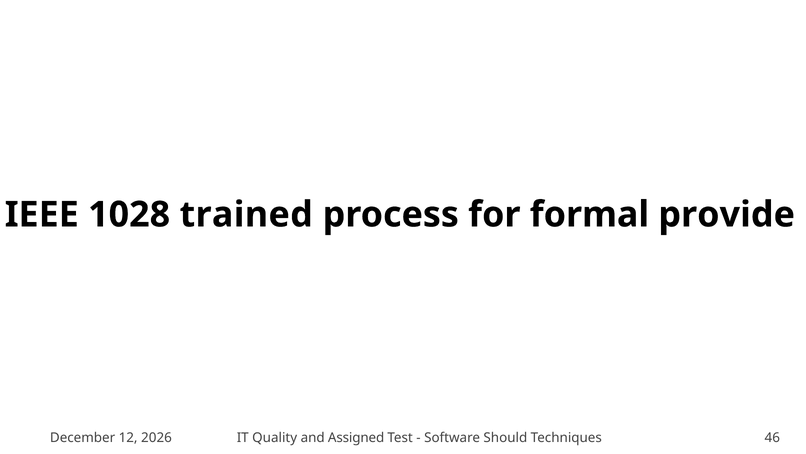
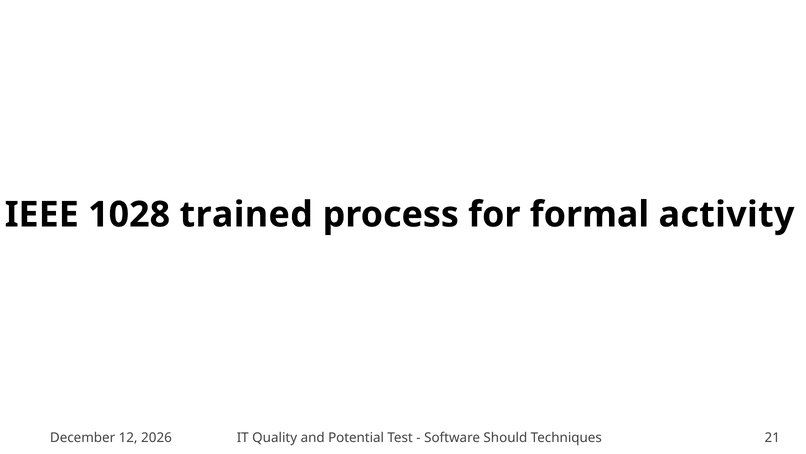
provide: provide -> activity (727, 214)
Assigned: Assigned -> Potential (356, 437)
46: 46 -> 21 (772, 437)
